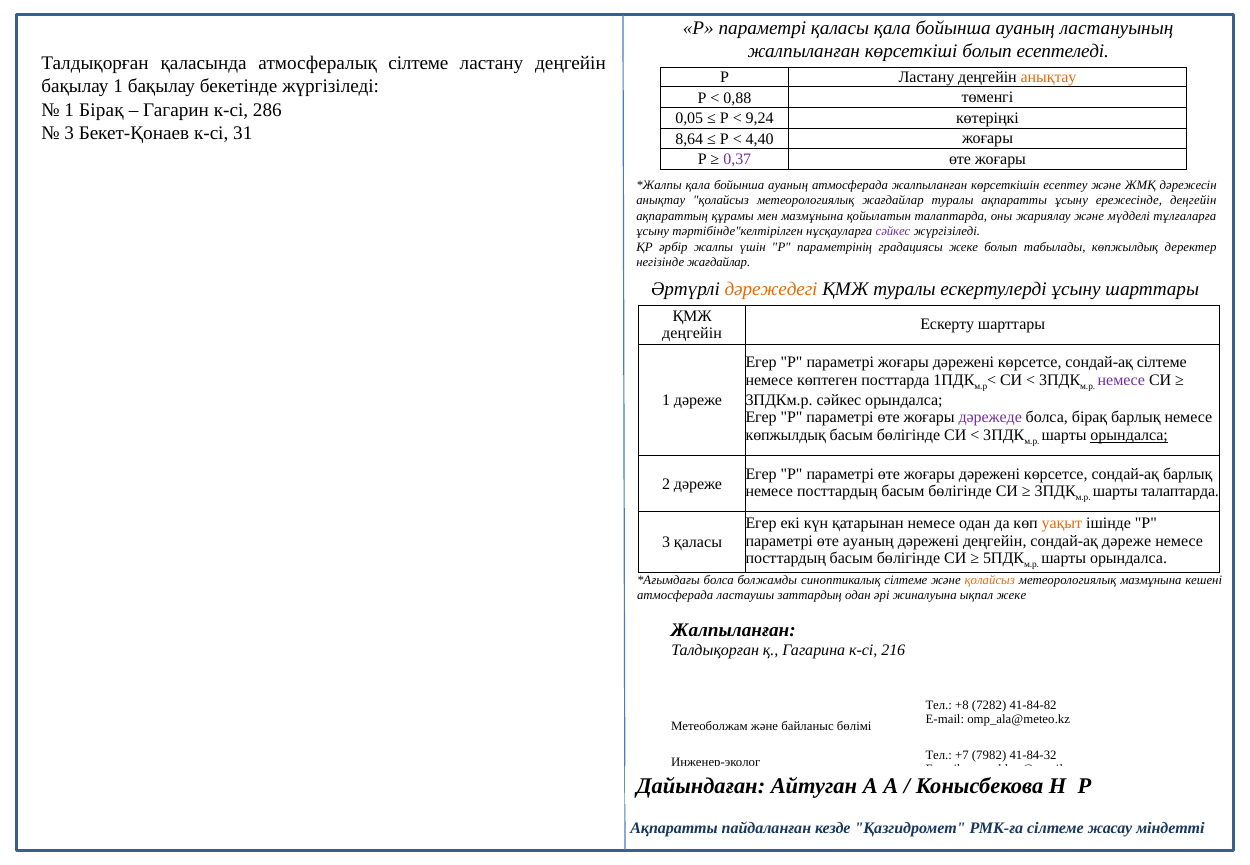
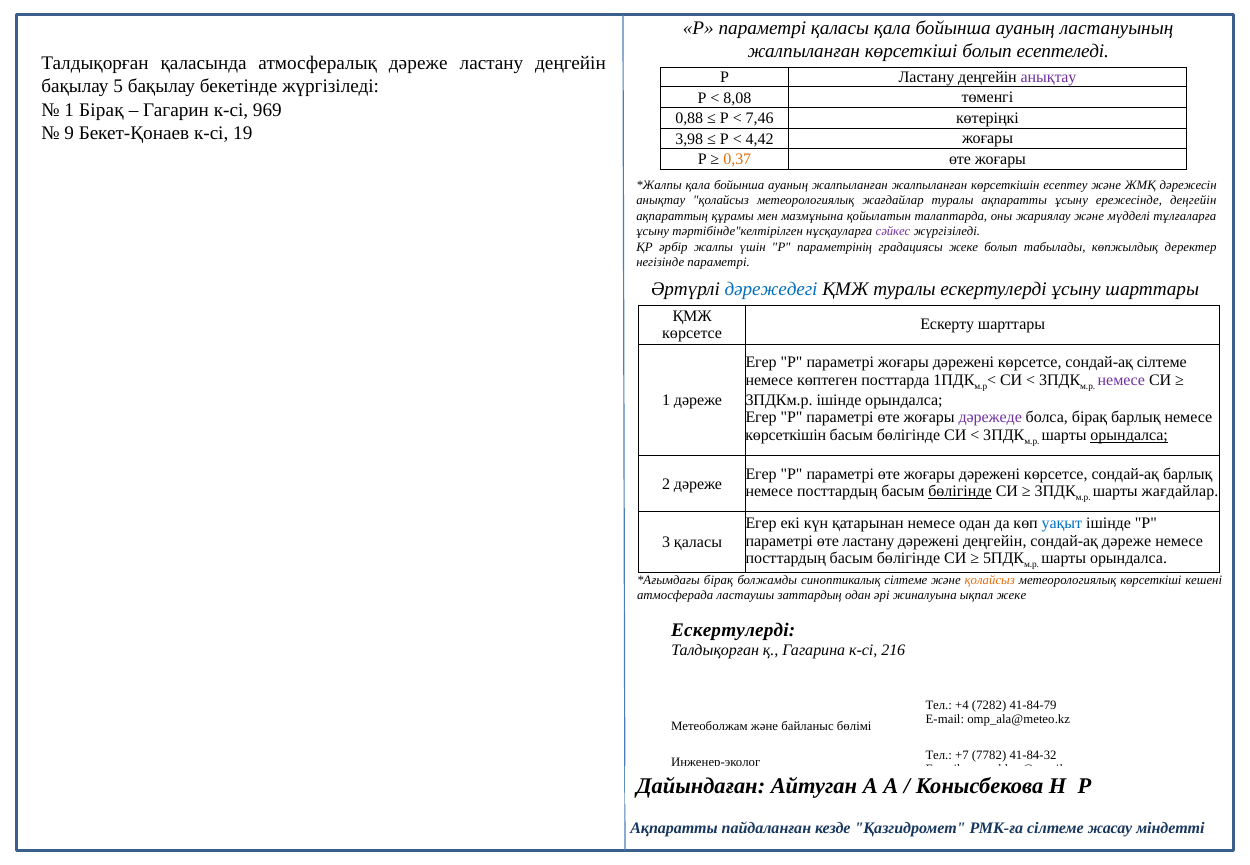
атмосфералық сілтеме: сілтеме -> дәреже (418, 64)
анықтау colour: orange -> purple (1049, 77)
бақылау 1: 1 -> 5 (118, 87)
0,88: 0,88 -> 8,08 (737, 98)
286: 286 -> 969 (267, 110)
0,05: 0,05 -> 0,88 (689, 118)
9,24: 9,24 -> 7,46 (760, 118)
3: 3 -> 9 (69, 133)
31: 31 -> 19 (243, 133)
8,64: 8,64 -> 3,98 (689, 139)
4,40: 4,40 -> 4,42 (760, 139)
0,37 colour: purple -> orange (737, 160)
ауаның атмосферада: атмосферада -> жалпыланған (850, 185)
негізінде жағдайлар: жағдайлар -> параметрі (719, 262)
дәрежедегі colour: orange -> blue (771, 289)
деңгейін: деңгейін -> көрсетсе (692, 334)
3ПДКм.р сәйкес: сәйкес -> ішінде (839, 400)
көпжылдық: көпжылдық -> көрсеткішін (786, 435)
бөлігінде underline: none -> present (960, 492)
шарты талаптарда: талаптарда -> жағдайлар (1180, 492)
уақыт colour: orange -> blue (1062, 523)
өте ауаның: ауаның -> ластану (868, 541)
болса: болса -> бірақ (719, 580)
метеорологиялық мазмұнына: мазмұнына -> көрсеткіші (1151, 580)
Жалпыланған: Жалпыланған -> Ескертулерді (733, 630)
+8: +8 -> +4 (962, 706)
41-84-82: 41-84-82 -> 41-84-79 (1033, 706)
7982: 7982 -> 7782 (989, 755)
